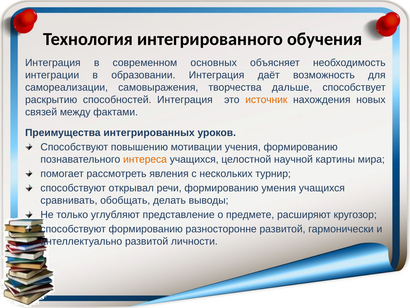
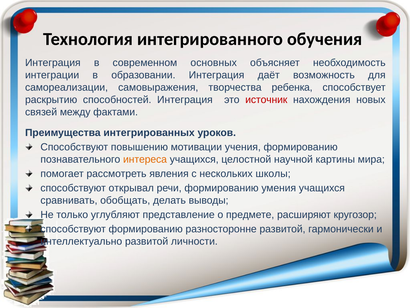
дальше: дальше -> ребенка (292, 87)
источник colour: orange -> red (266, 99)
турнир: турнир -> школы (273, 173)
